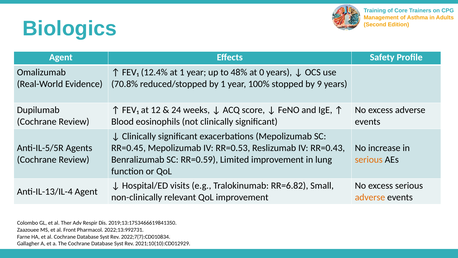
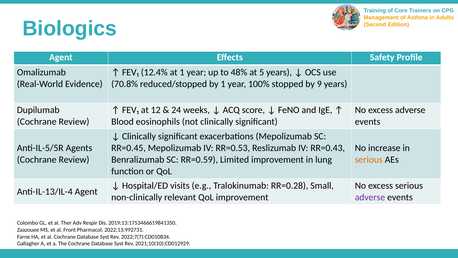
0: 0 -> 5 (262, 72)
RR=6.82: RR=6.82 -> RR=0.28 (290, 185)
adverse colour: orange -> purple (370, 197)
